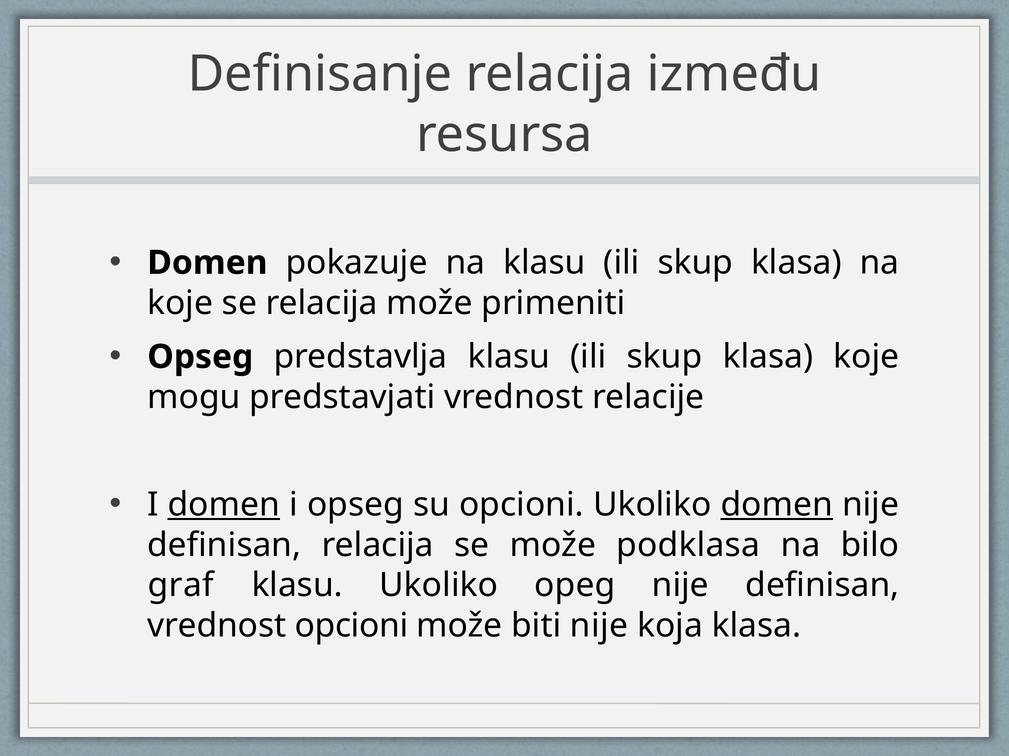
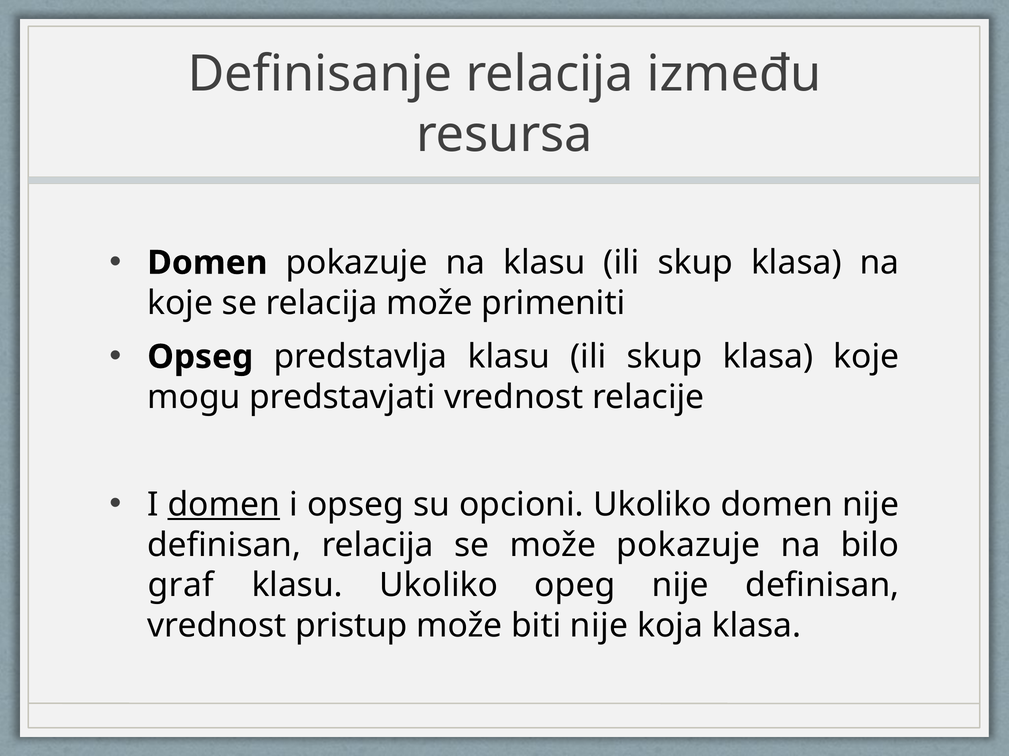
domen underline: present -> none (777, 505)
može podklasa: podklasa -> pokazuje (688, 546)
vrednost opcioni: opcioni -> pristup (351, 626)
